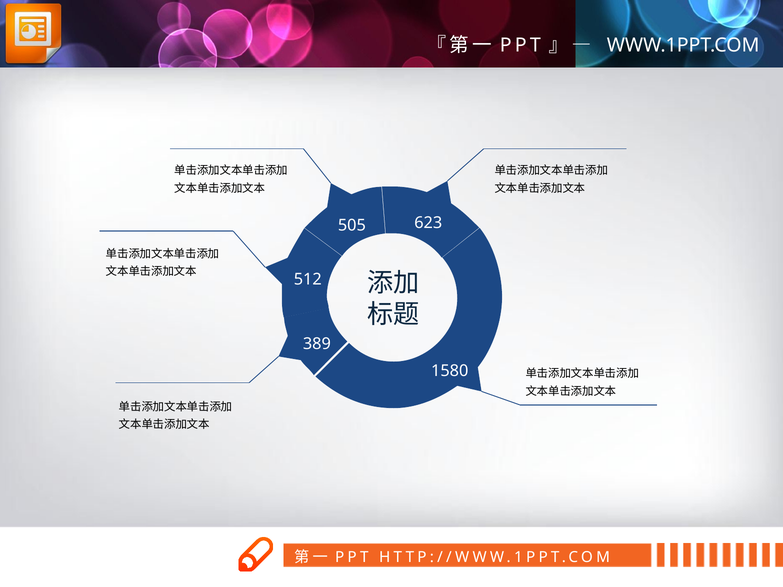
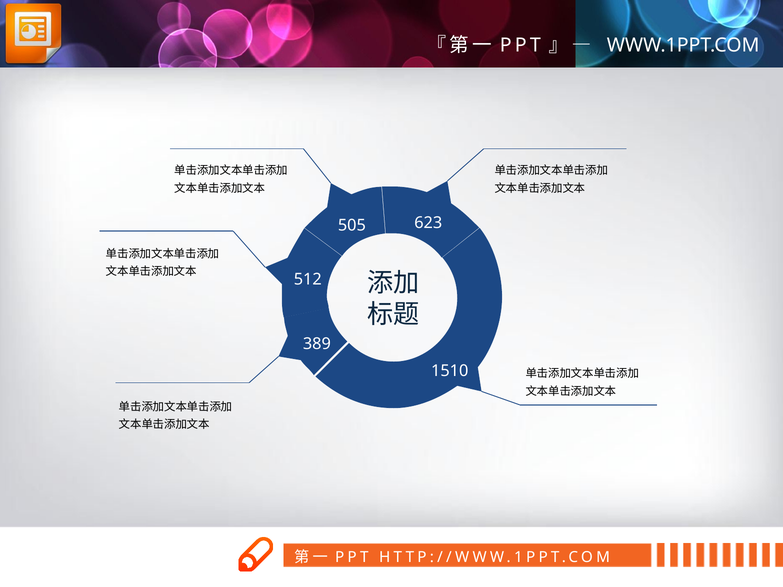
1580: 1580 -> 1510 (450, 371)
